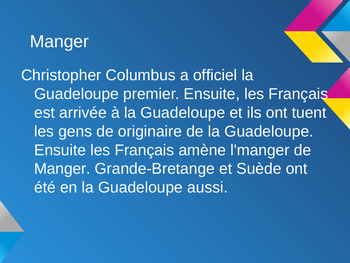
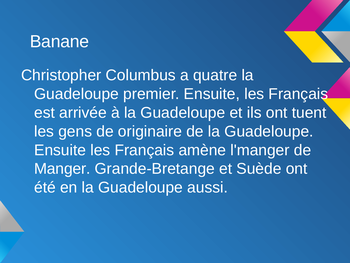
Manger: Manger -> Banane (59, 41)
officiel: officiel -> quatre (215, 75)
